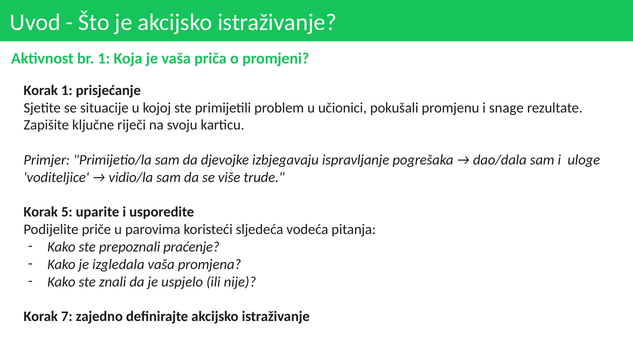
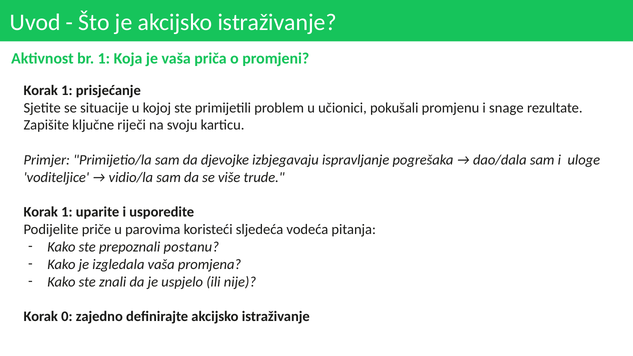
5: 5 -> 1 (67, 212)
praćenje: praćenje -> postanu (191, 247)
7: 7 -> 0 (67, 317)
